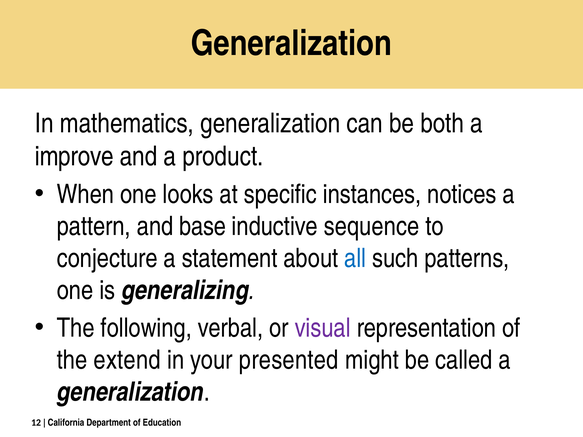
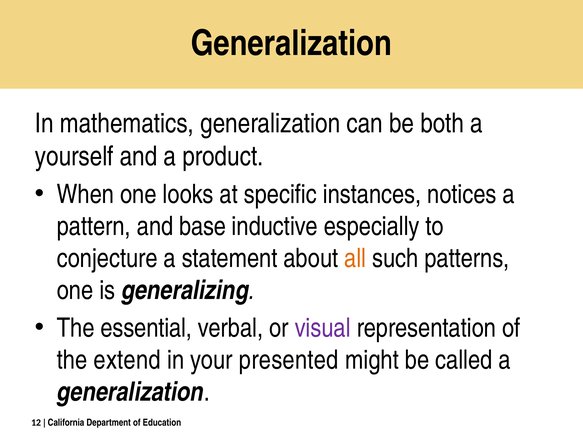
improve: improve -> yourself (74, 156)
sequence: sequence -> especially (372, 226)
all colour: blue -> orange (355, 259)
following: following -> essential (146, 328)
